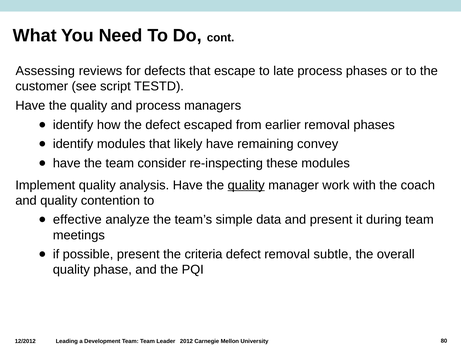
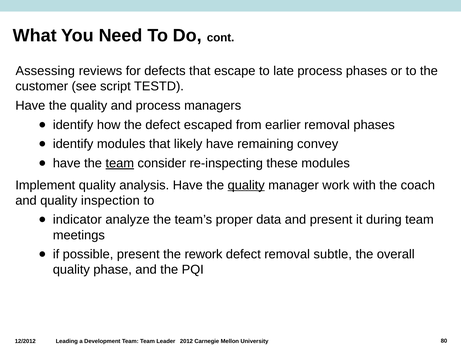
team underline: none -> present (120, 163)
contention: contention -> inspection (110, 200)
effective: effective -> indicator (77, 220)
simple: simple -> proper (234, 220)
criteria: criteria -> rework (204, 254)
